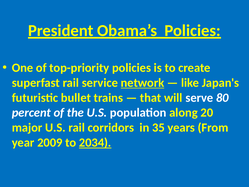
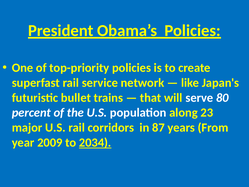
network underline: present -> none (142, 83)
20: 20 -> 23 (207, 113)
35: 35 -> 87 (158, 127)
